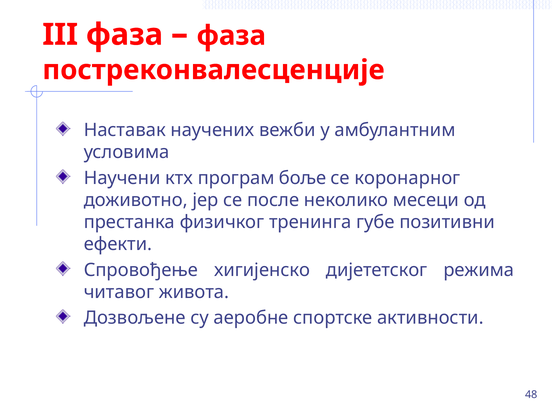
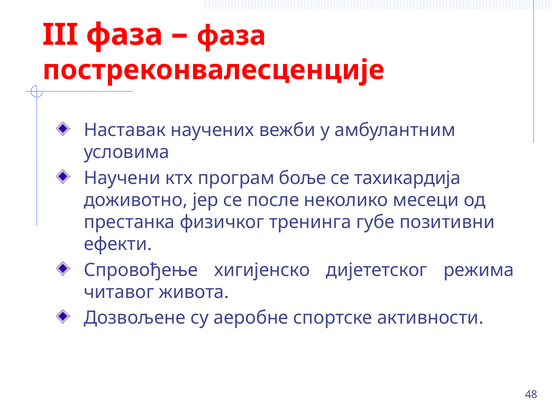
коронарног: коронарног -> тахикардија (407, 178)
